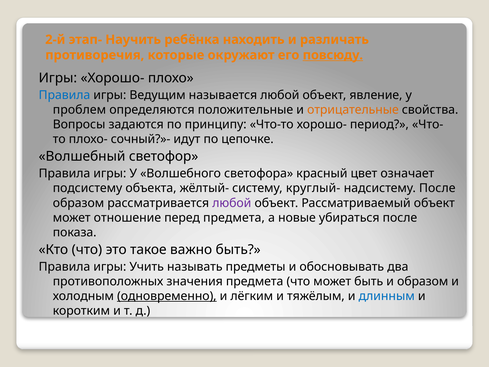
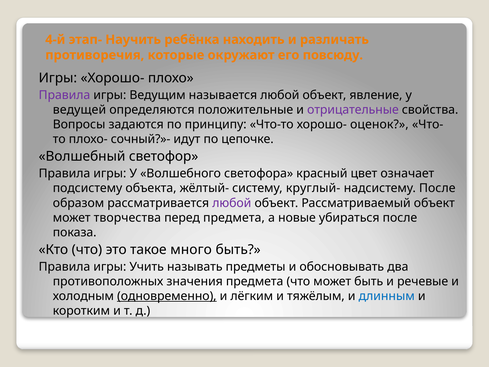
2-й: 2-й -> 4-й (55, 40)
повсюду underline: present -> none (333, 55)
Правила colour: blue -> purple (64, 95)
проблем: проблем -> ведущей (79, 110)
отрицательные colour: orange -> purple (353, 110)
период: период -> оценок (379, 124)
отношение: отношение -> творчества (127, 217)
важно: важно -> много (191, 249)
и образом: образом -> речевые (423, 281)
